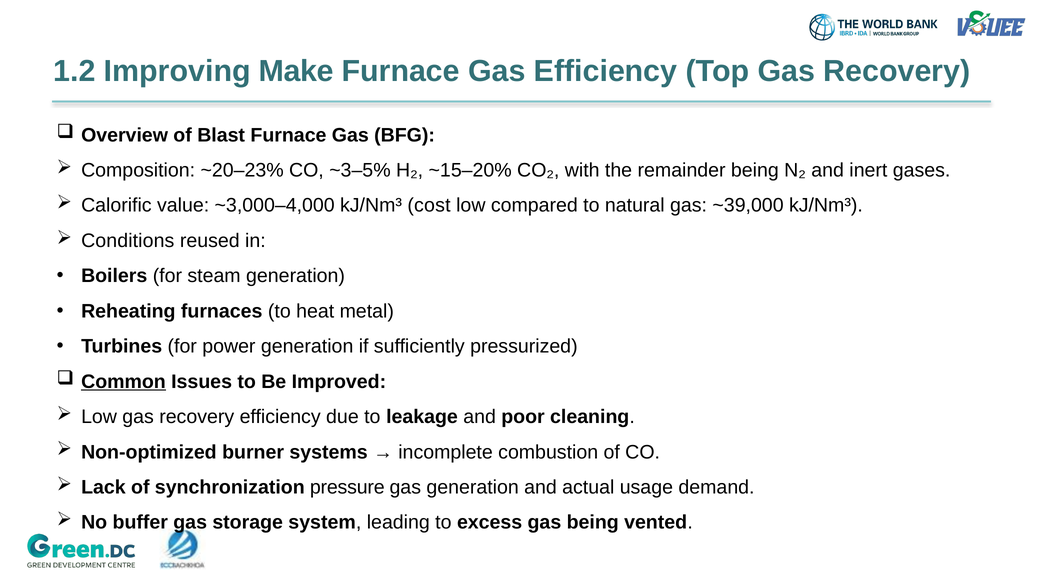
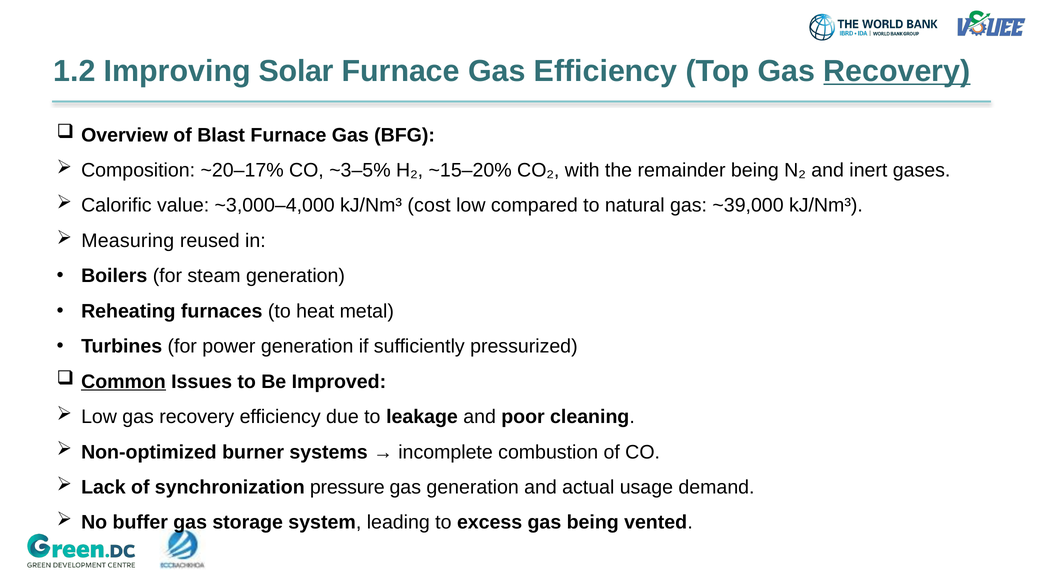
Make: Make -> Solar (296, 71)
Recovery underline: none -> present (897, 71)
~20–23%: ~20–23% -> ~20–17% (242, 170)
Conditions: Conditions -> Measuring (128, 241)
